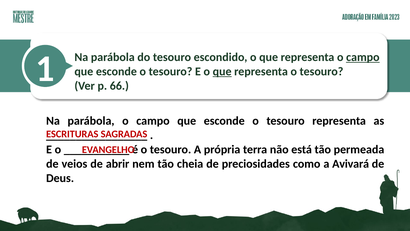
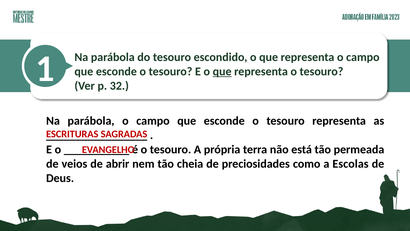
campo underline: present -> none (363, 57)
66: 66 -> 32 (119, 86)
Avivará: Avivará -> Escolas (351, 164)
